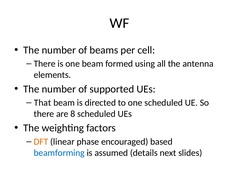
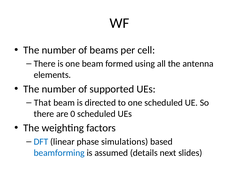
8: 8 -> 0 (73, 114)
DFT colour: orange -> blue (41, 142)
encouraged: encouraged -> simulations (125, 142)
